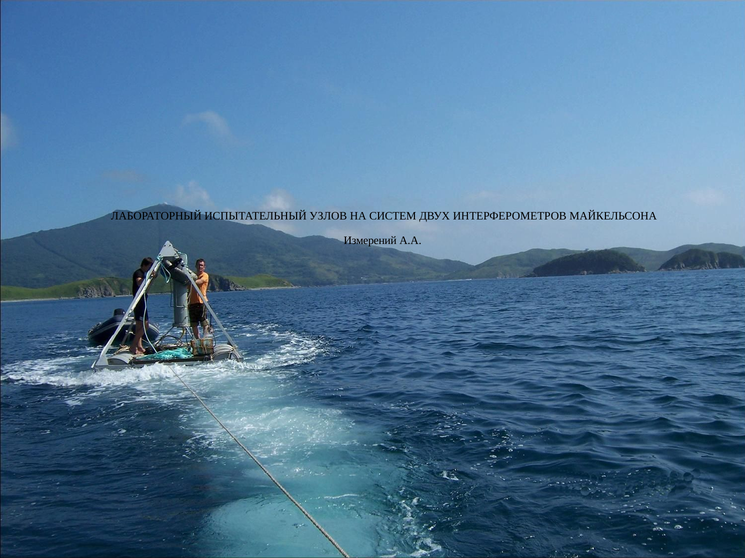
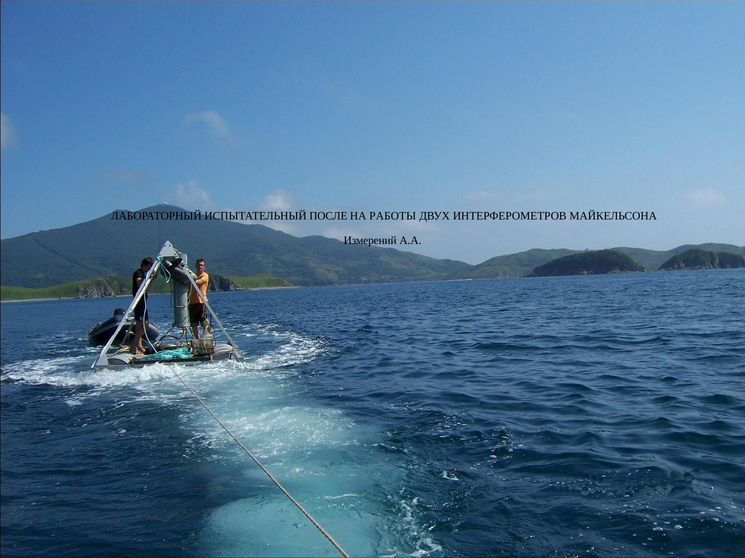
УЗЛОВ: УЗЛОВ -> ПОСЛЕ (328, 216)
СИСТЕМ: СИСТЕМ -> РАБОТЫ (393, 216)
